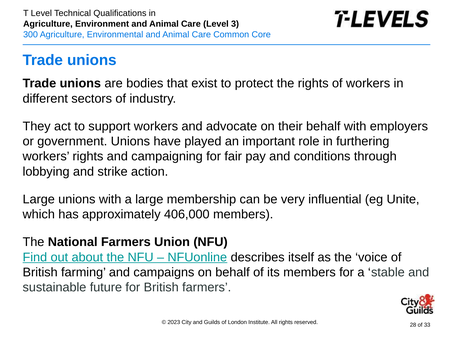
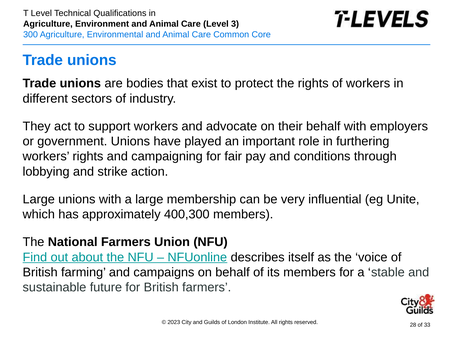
406,000: 406,000 -> 400,300 (187, 214)
